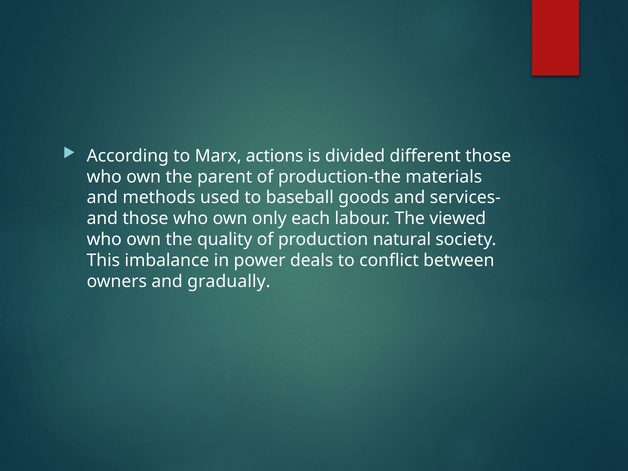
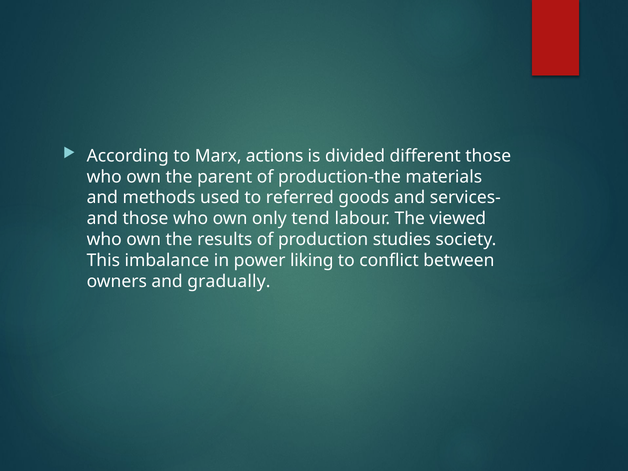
baseball: baseball -> referred (300, 198)
each: each -> tend (311, 219)
quality: quality -> results (225, 240)
natural: natural -> studies (402, 240)
deals: deals -> liking (312, 261)
